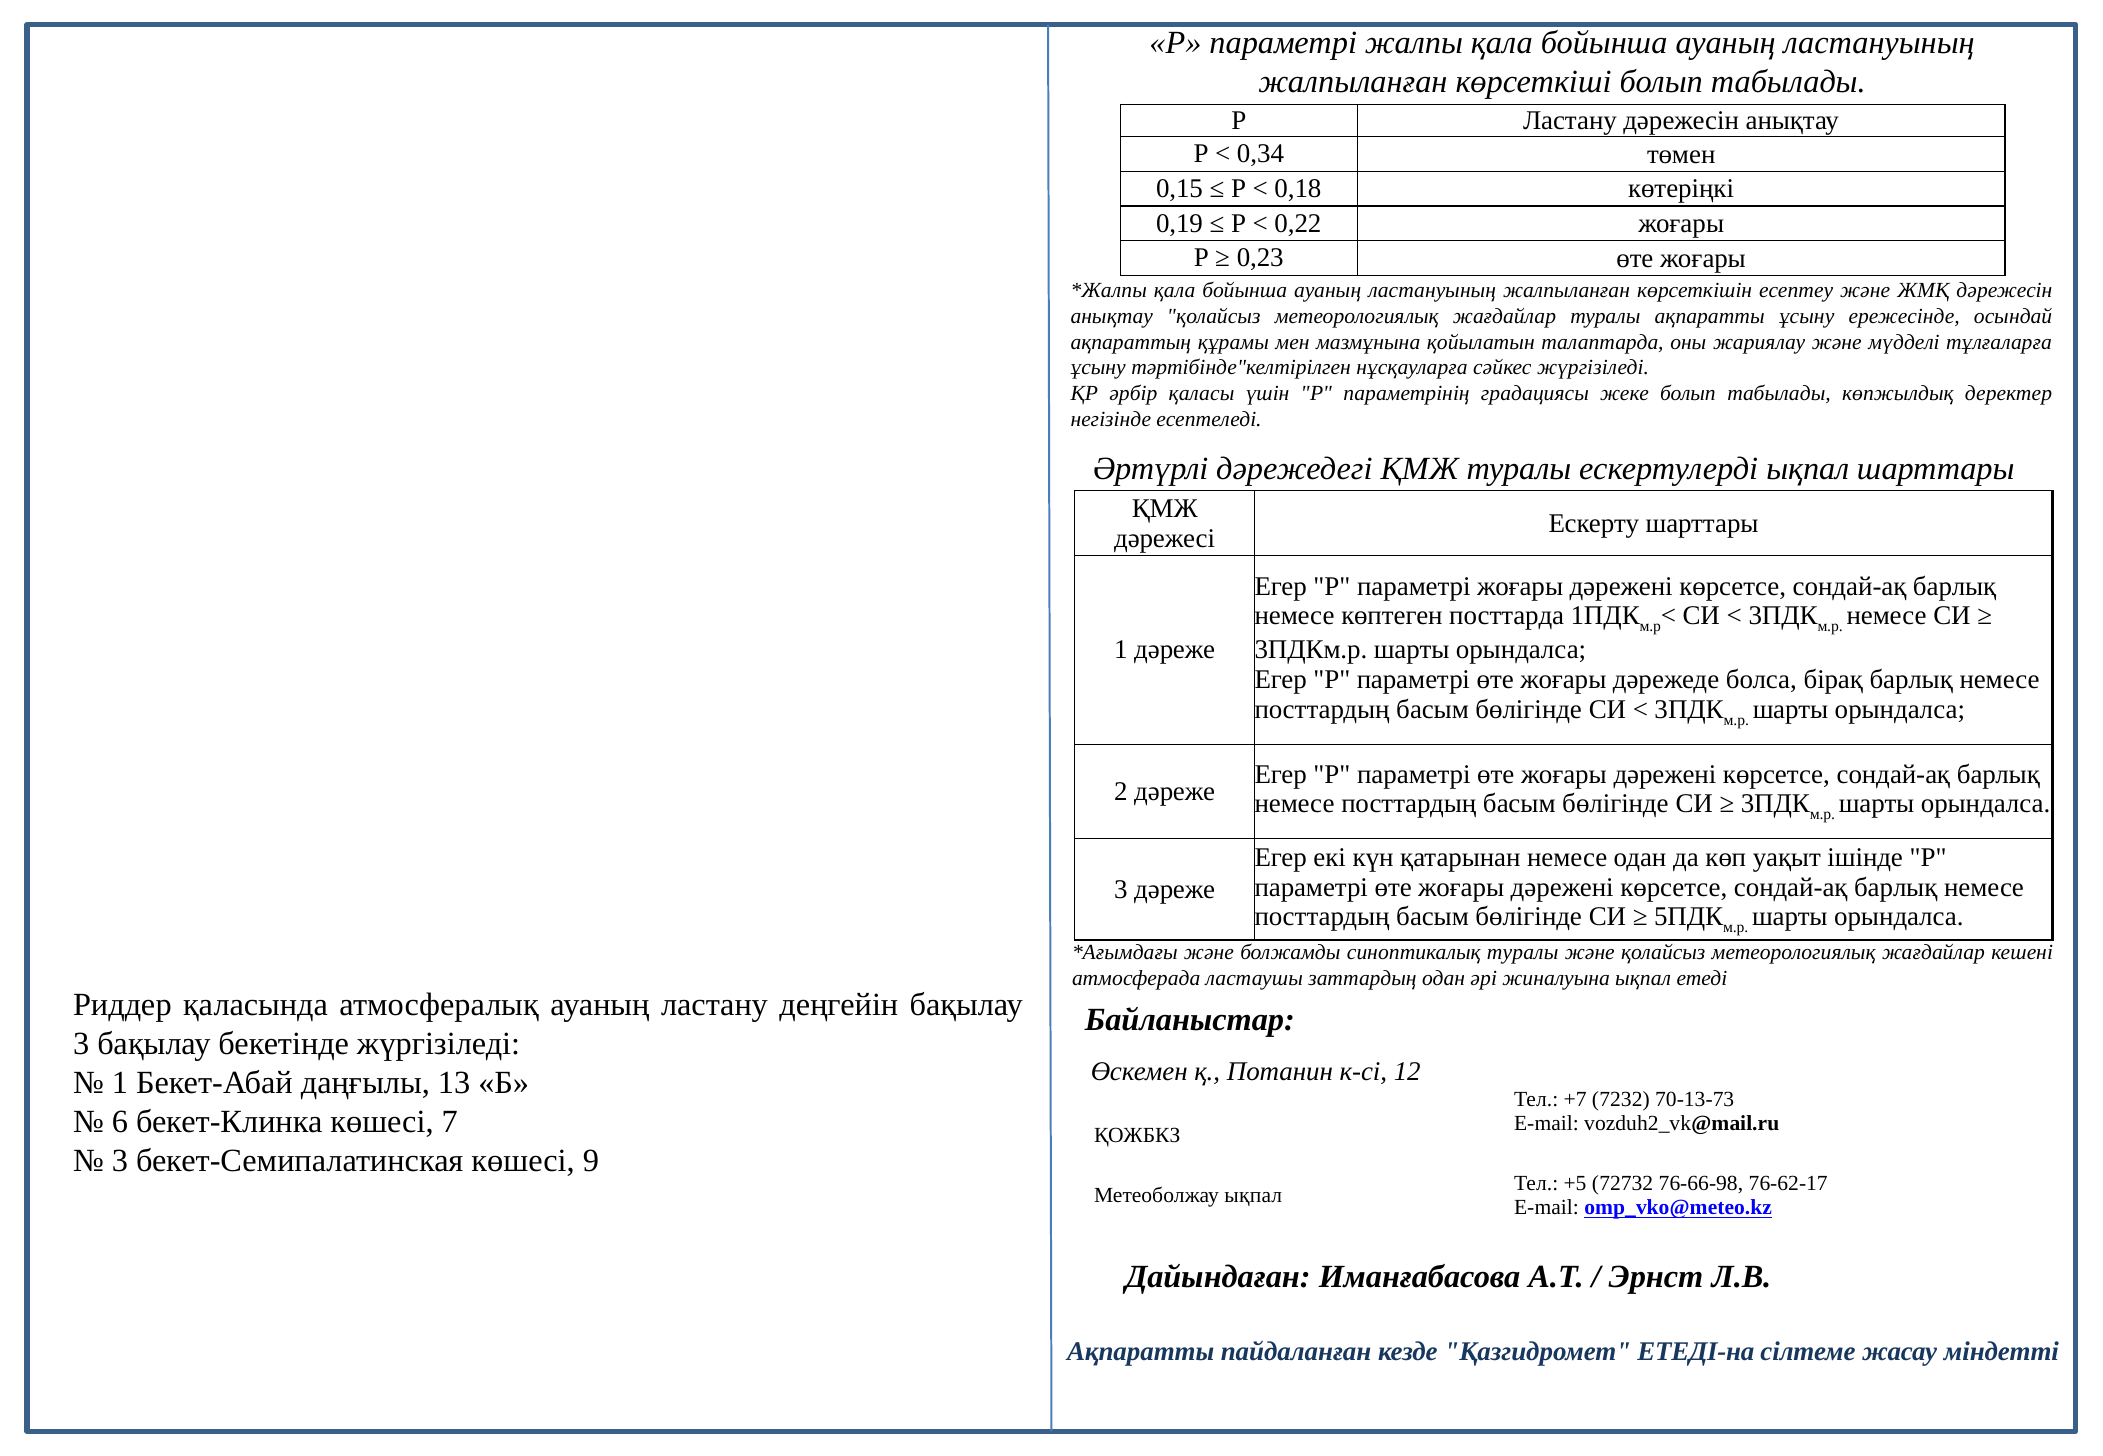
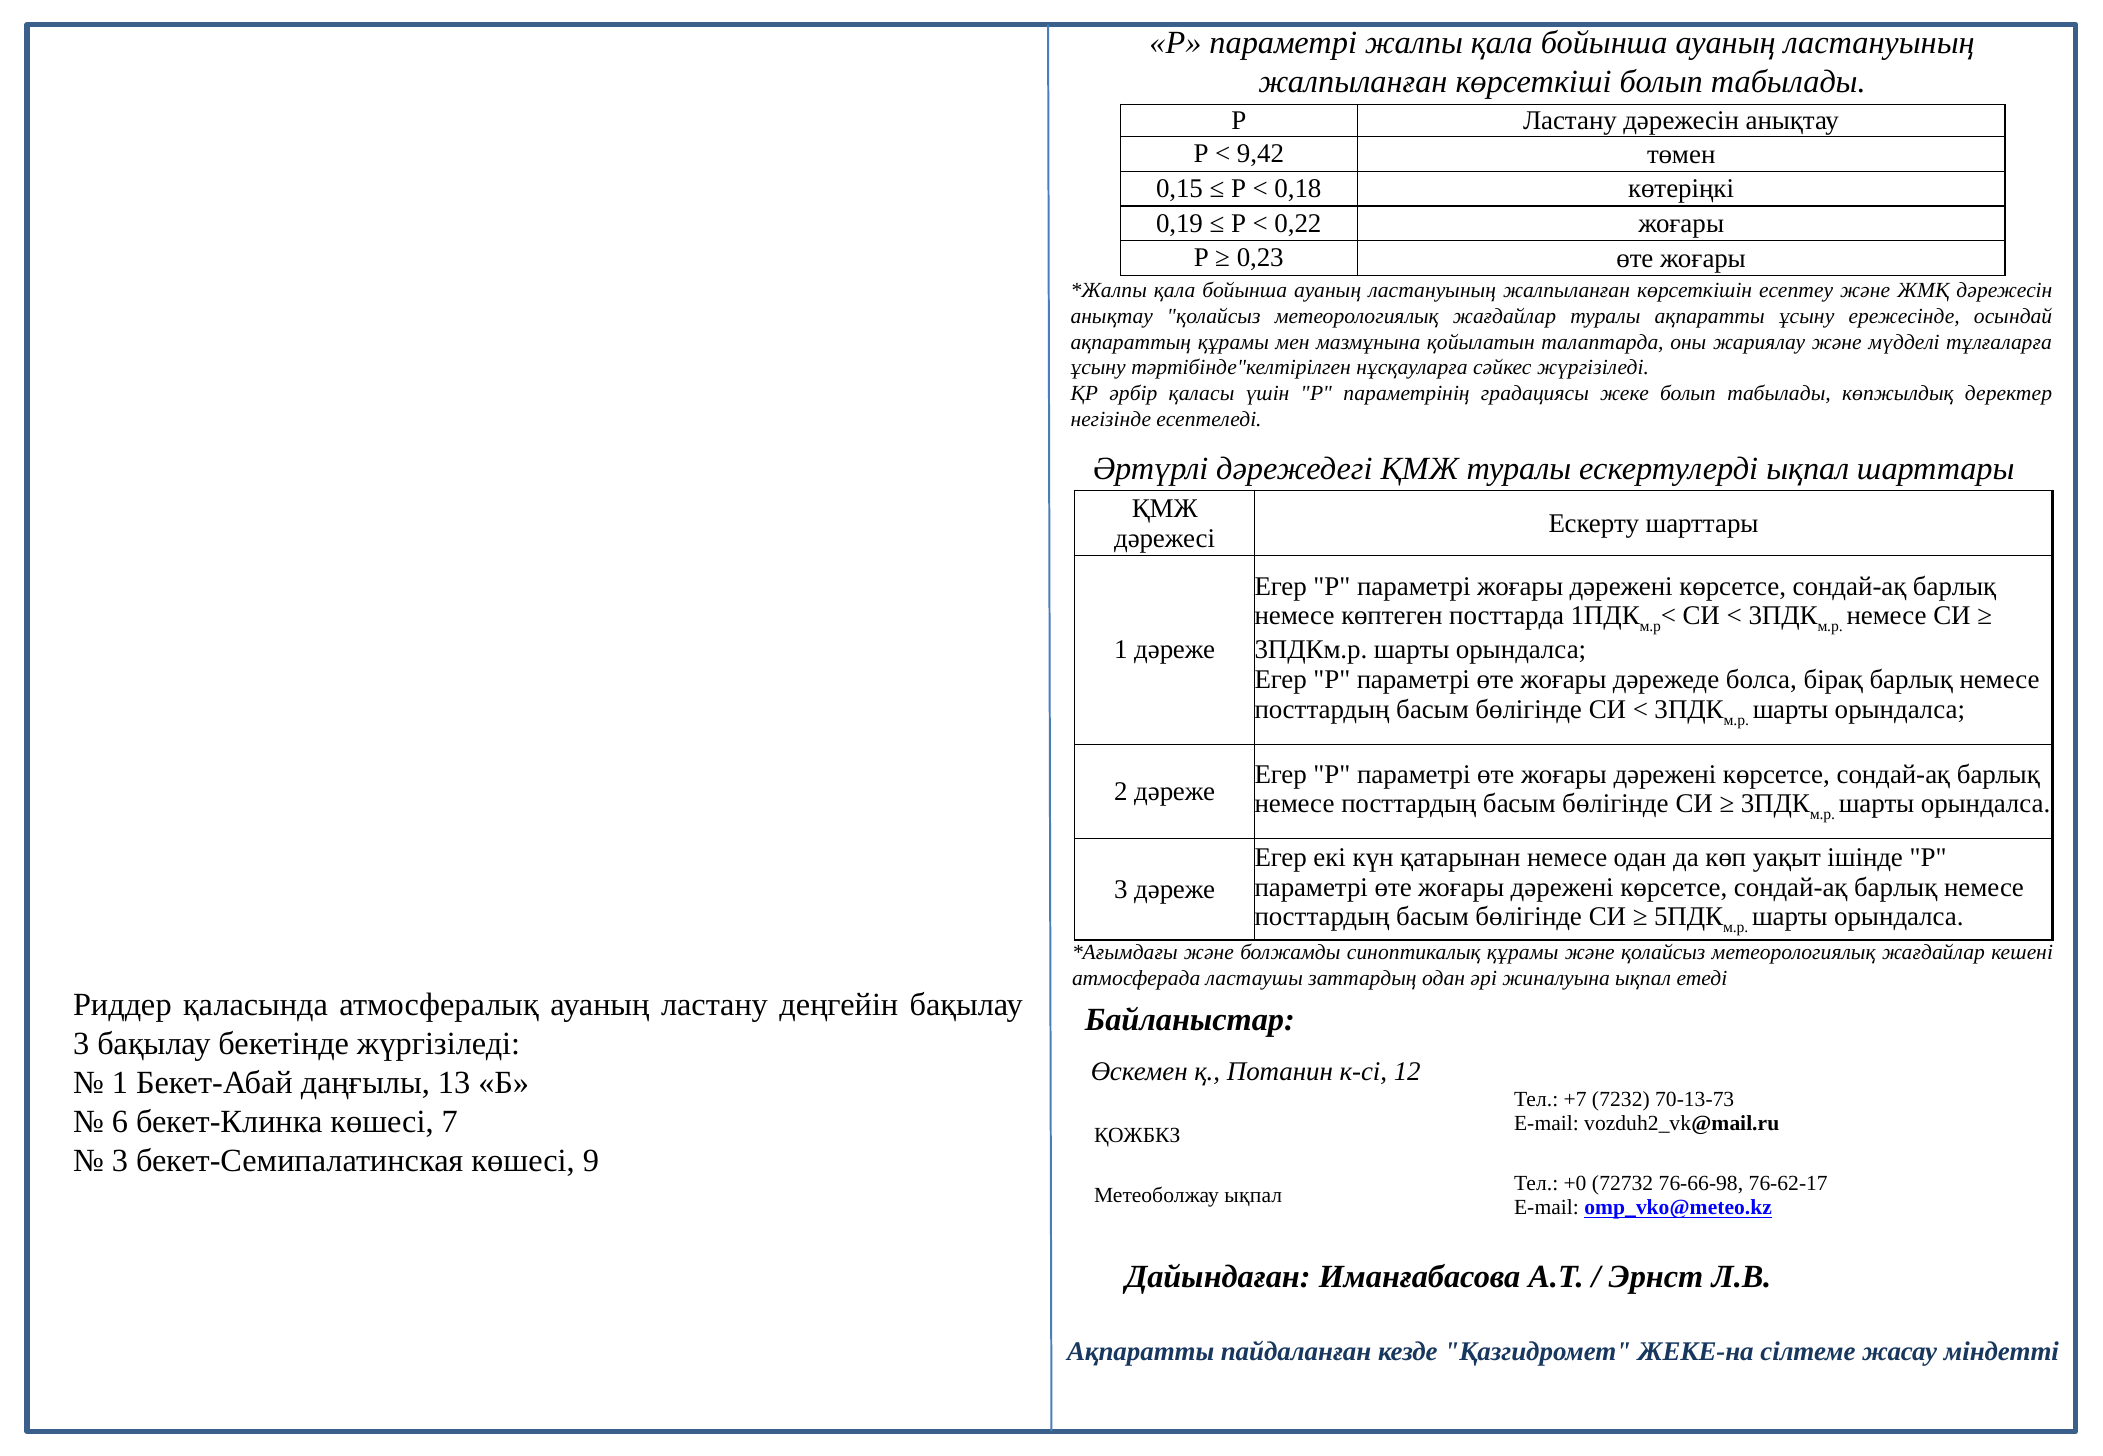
0,34: 0,34 -> 9,42 (1261, 154)
синоптикалық туралы: туралы -> құрамы (1523, 953)
+5: +5 -> +0 (1575, 1184)
ЕТЕДІ-на: ЕТЕДІ-на -> ЖЕКЕ-на (1696, 1351)
